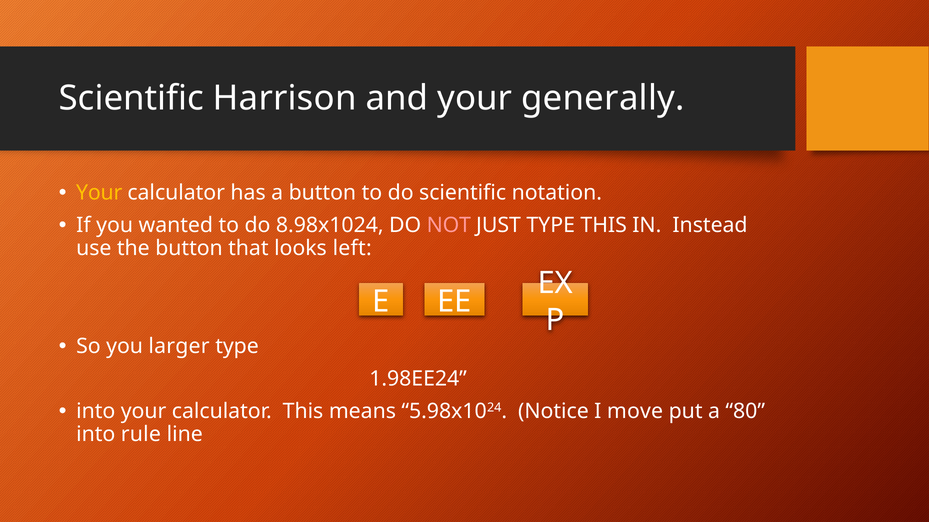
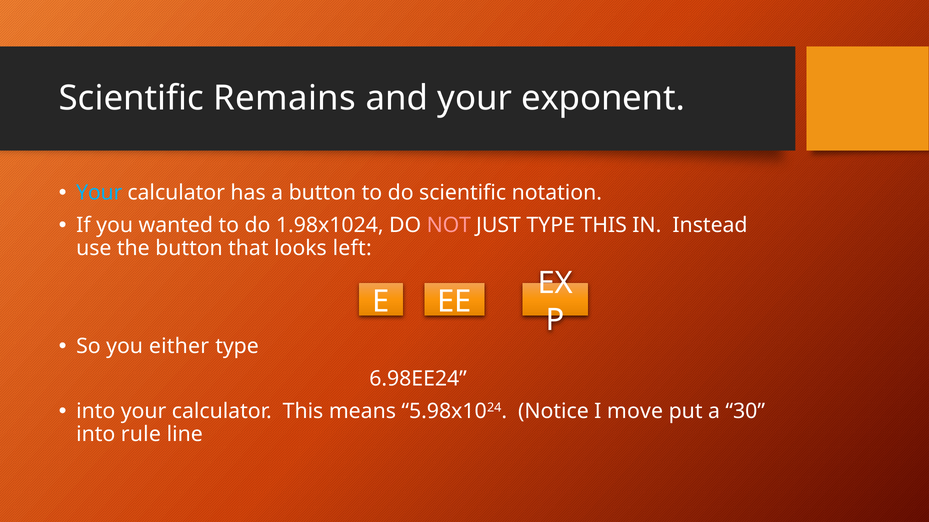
Harrison: Harrison -> Remains (285, 98)
generally: generally -> exponent (603, 98)
Your colour: yellow -> light blue (99, 193)
8.98x1024: 8.98x1024 -> 1.98x1024 (330, 226)
larger: larger -> either (179, 347)
1.98EE24: 1.98EE24 -> 6.98EE24 (418, 379)
80: 80 -> 30 (745, 412)
